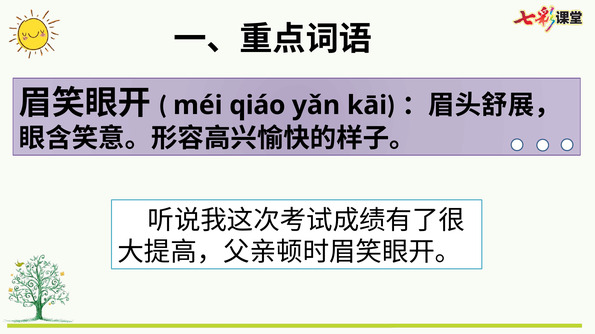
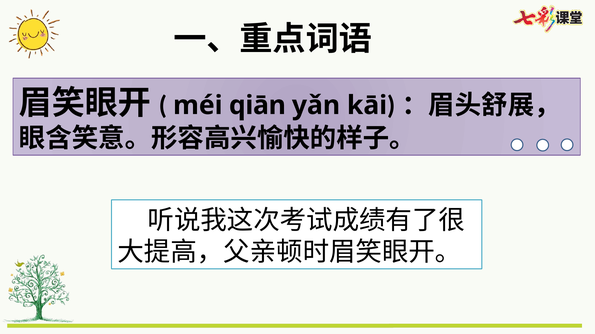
qiáo: qiáo -> qiān (257, 106)
